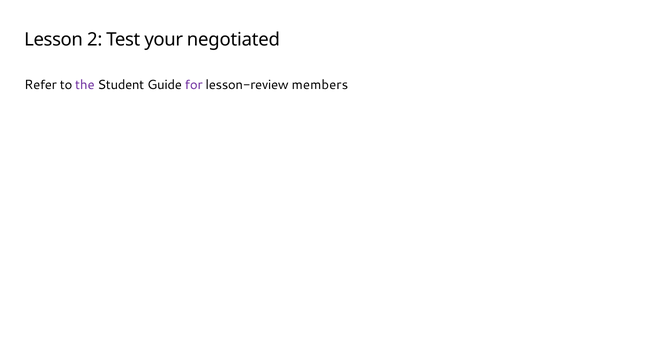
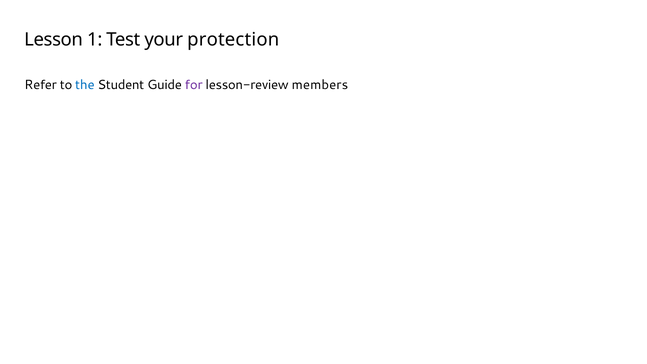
2: 2 -> 1 (95, 39)
negotiated: negotiated -> protection (233, 39)
the colour: purple -> blue (85, 85)
